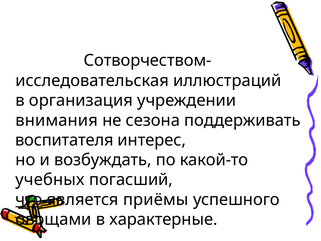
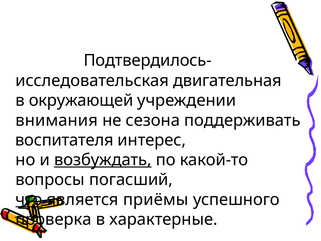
Сотворчеством-: Сотворчеством- -> Подтвердилось- (148, 60)
иллюстраций: иллюстраций -> двигательная (227, 81)
организация: организация -> окружающей (81, 100)
возбуждать underline: none -> present (103, 160)
учебных: учебных -> вопросы (50, 180)
овощами: овощами -> проверка (53, 219)
